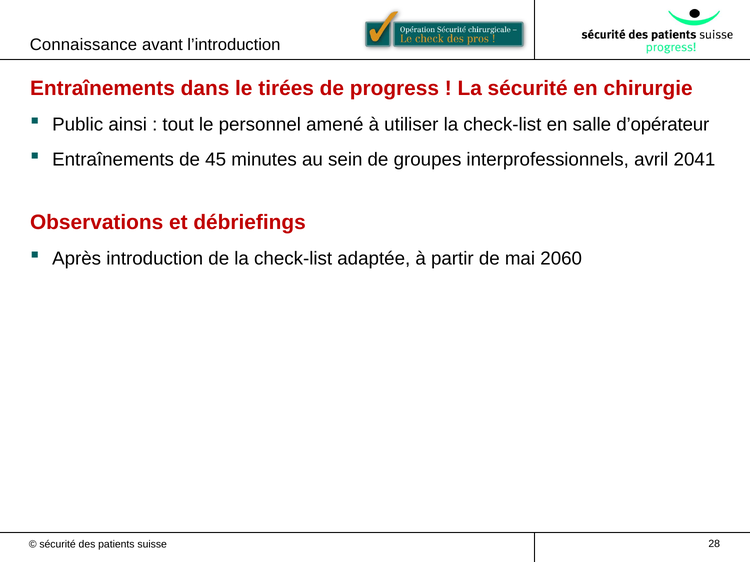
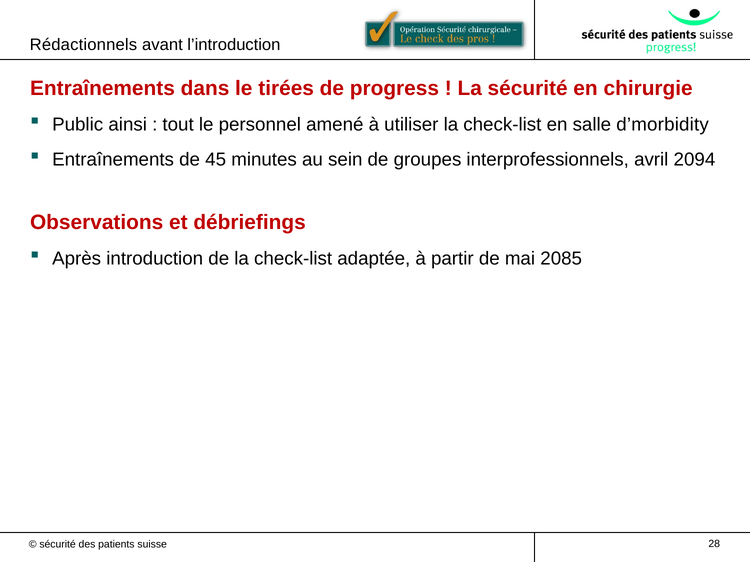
Connaissance: Connaissance -> Rédactionnels (83, 45)
d’opérateur: d’opérateur -> d’morbidity (663, 125)
2041: 2041 -> 2094 (694, 160)
2060: 2060 -> 2085 (561, 259)
